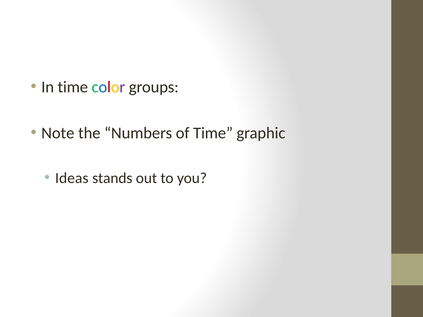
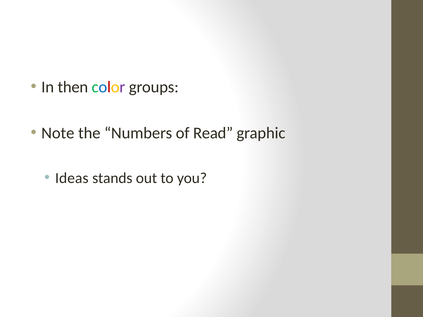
In time: time -> then (73, 87)
of Time: Time -> Read (213, 133)
